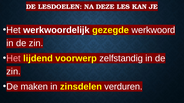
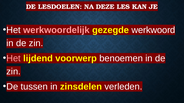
werkwoordelijk colour: white -> pink (56, 30)
zelfstandig: zelfstandig -> benoemen (121, 59)
maken: maken -> tussen (34, 87)
verduren: verduren -> verleden (123, 87)
